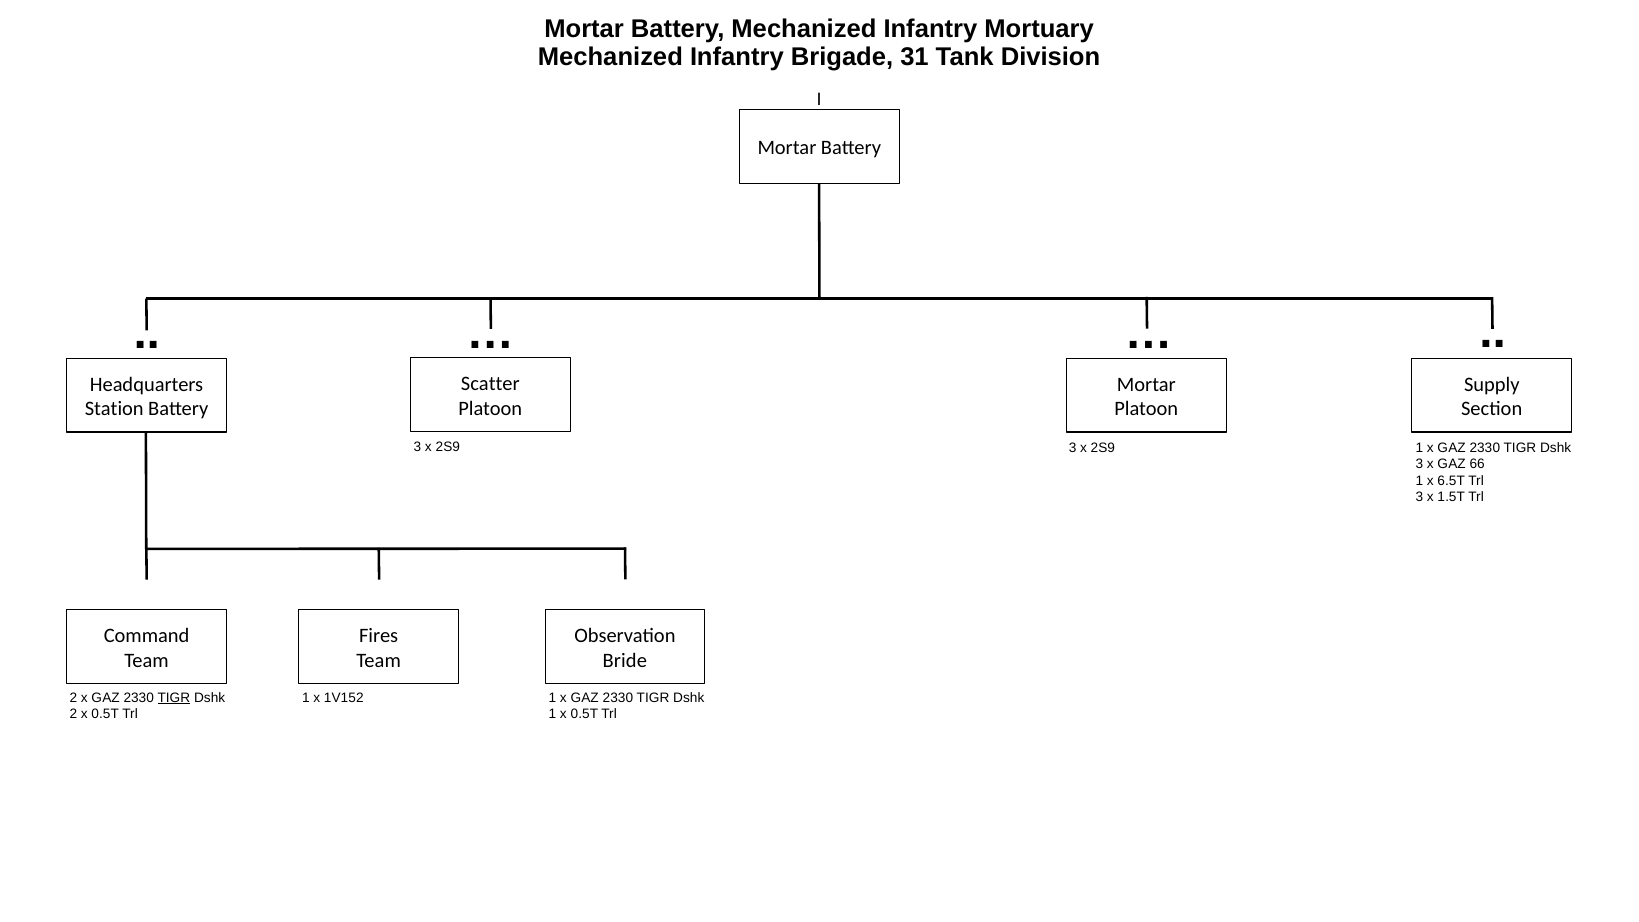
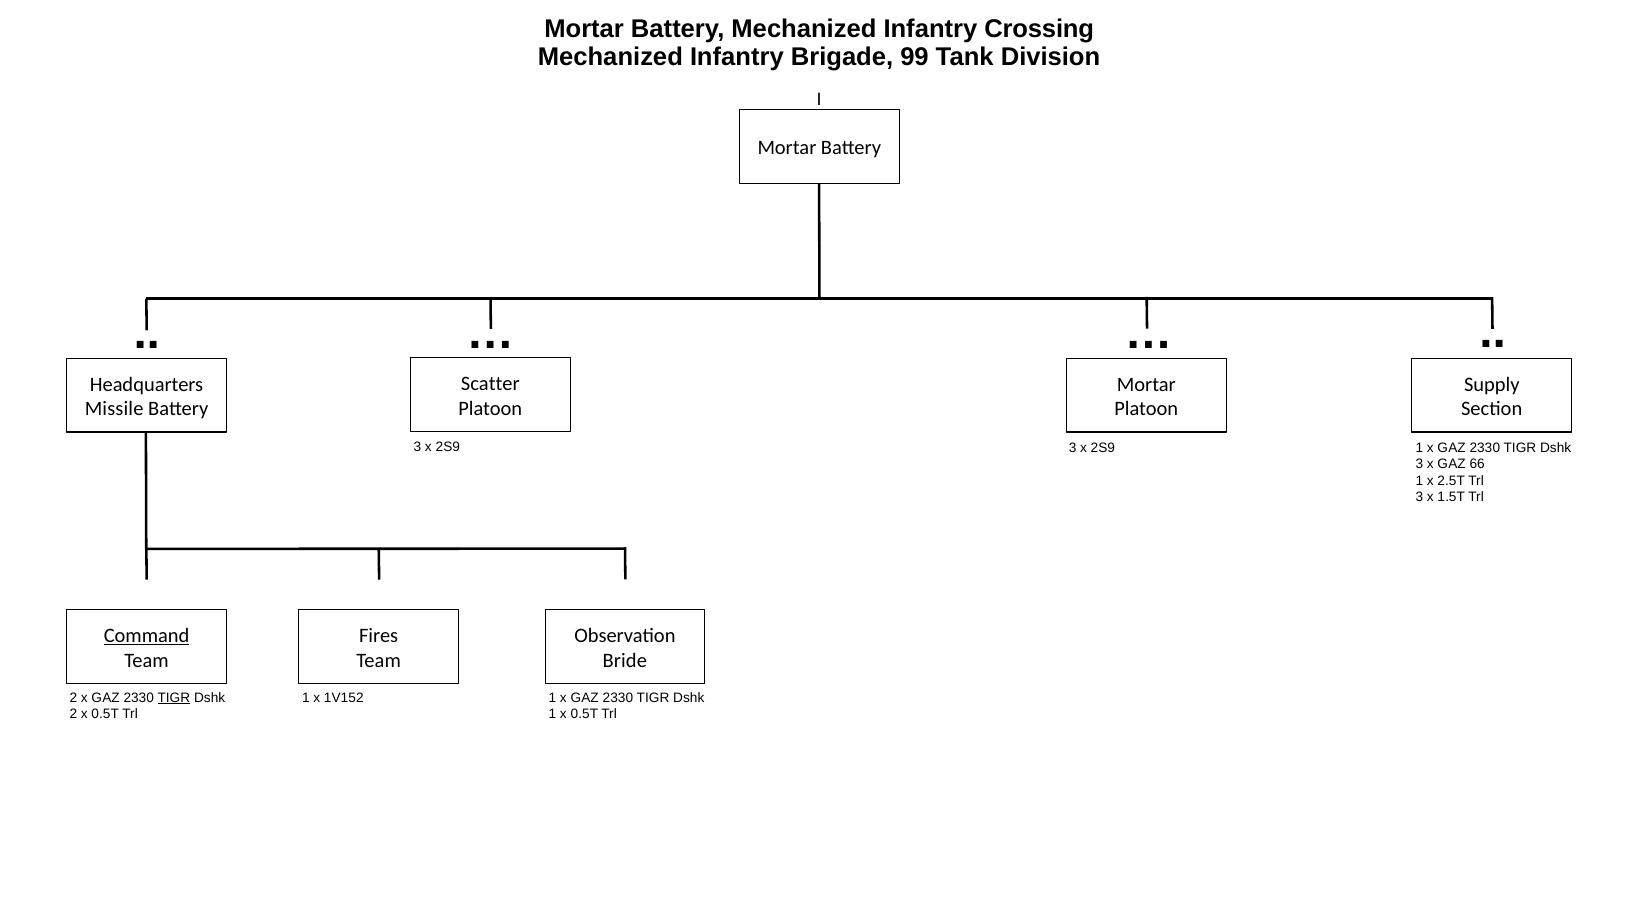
Mortuary: Mortuary -> Crossing (1039, 29)
31: 31 -> 99 (915, 57)
Station: Station -> Missile (114, 409)
6.5T: 6.5T -> 2.5T (1451, 481)
Command underline: none -> present (147, 636)
